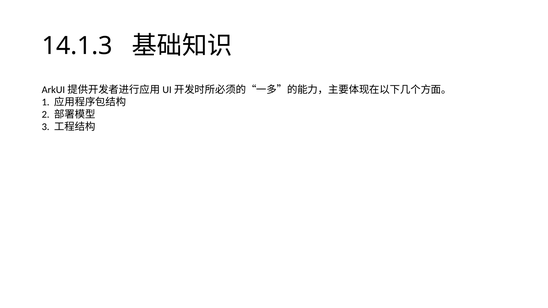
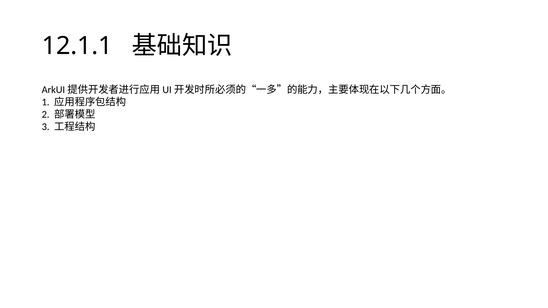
14.1.3: 14.1.3 -> 12.1.1 (77, 46)
